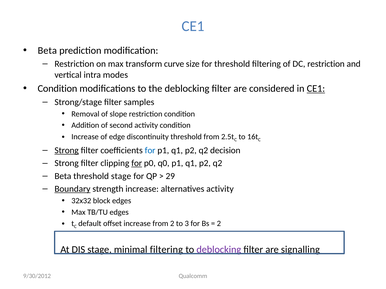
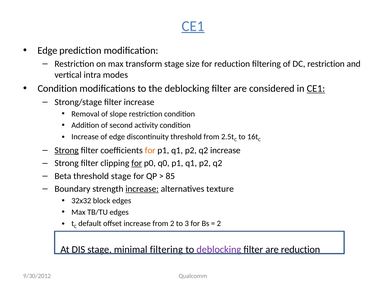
CE1 underline: none -> present (193, 26)
Beta: Beta -> Edge (47, 51)
transform curve: curve -> stage (174, 64)
for threshold: threshold -> reduction (232, 64)
filter samples: samples -> increase (139, 102)
for colour: blue -> orange (150, 151)
q2 decision: decision -> increase (225, 151)
29: 29 -> 85 (170, 176)
Boundary underline: present -> none (72, 189)
increase underline: none -> present (142, 189)
alternatives activity: activity -> texture (220, 189)
are signalling: signalling -> reduction (301, 250)
